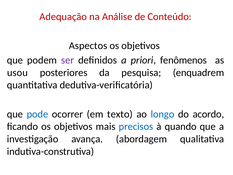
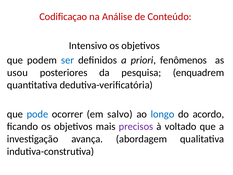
Adequação: Adequação -> Codificaçao (63, 17)
Aspectos: Aspectos -> Intensivo (88, 46)
ser colour: purple -> blue (68, 60)
texto: texto -> salvo (120, 114)
precisos colour: blue -> purple (136, 126)
quando: quando -> voltado (181, 126)
